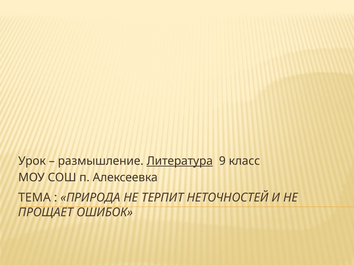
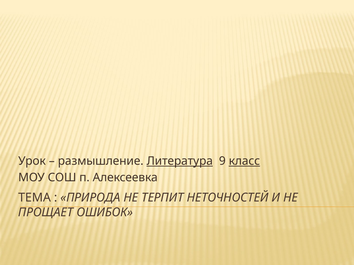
класс underline: none -> present (244, 161)
